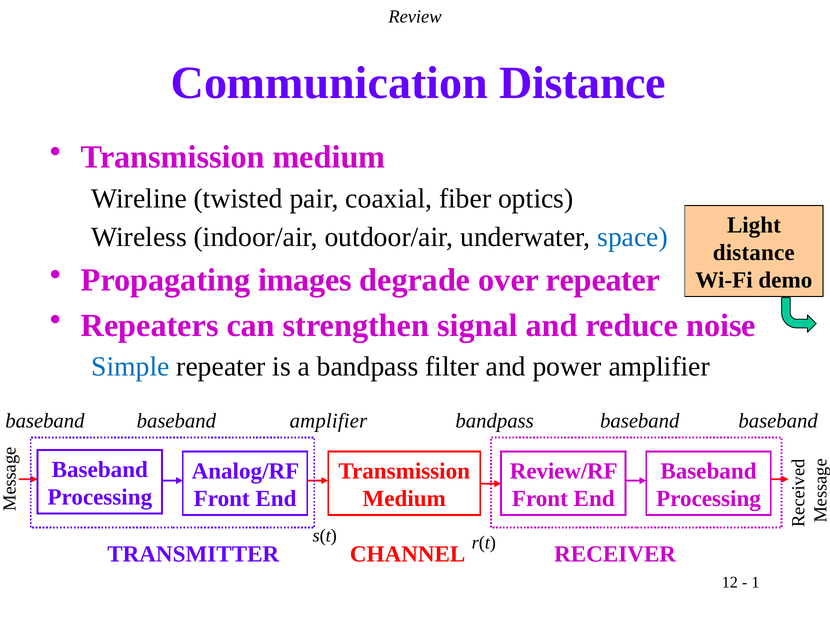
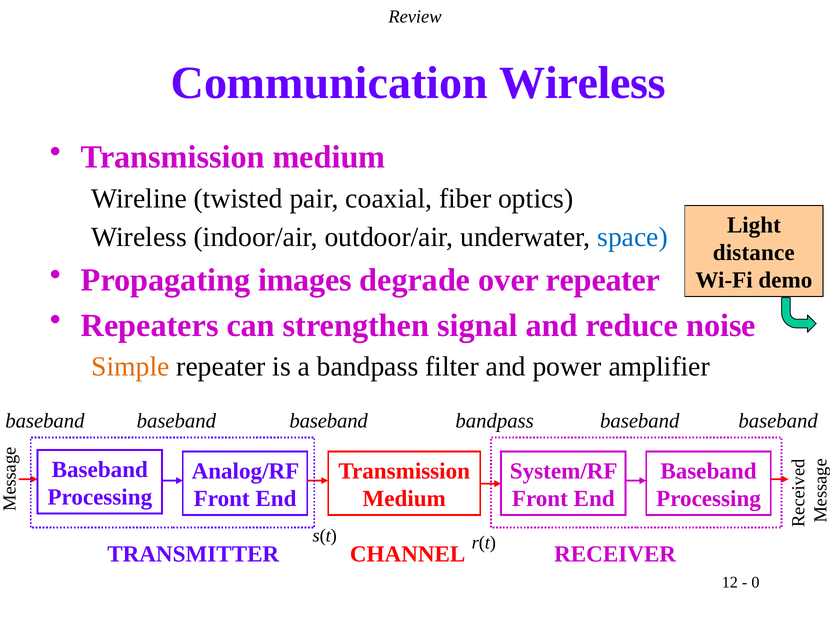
Communication Distance: Distance -> Wireless (583, 83)
Simple colour: blue -> orange (130, 366)
amplifier: amplifier -> baseband (329, 420)
Review/RF: Review/RF -> System/RF (564, 471)
1: 1 -> 0 (755, 582)
